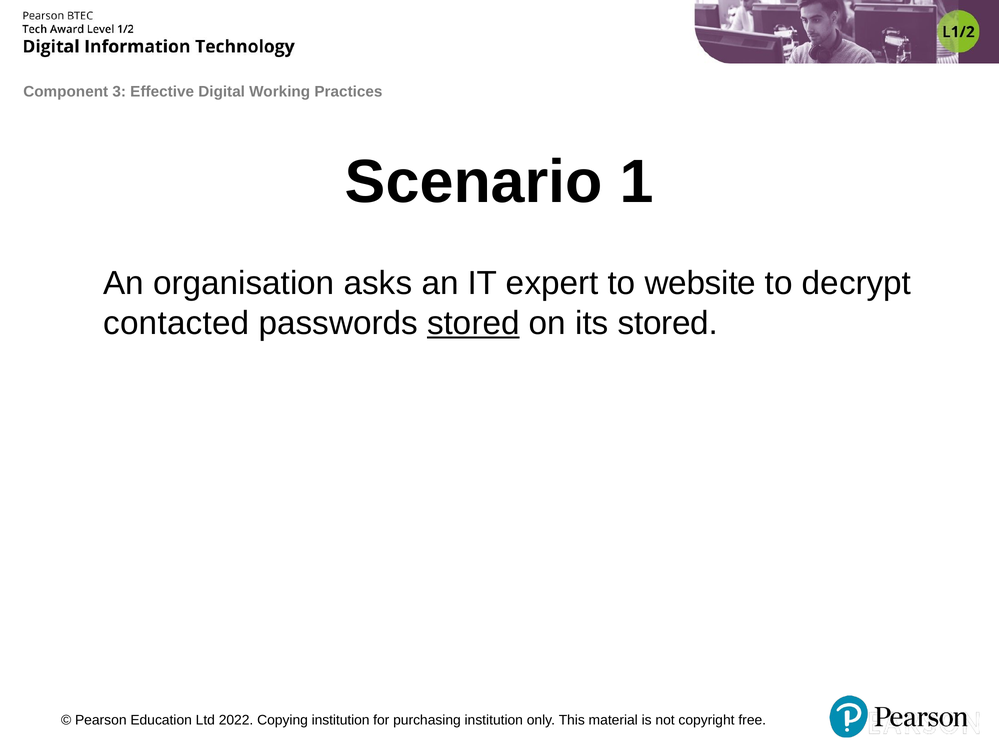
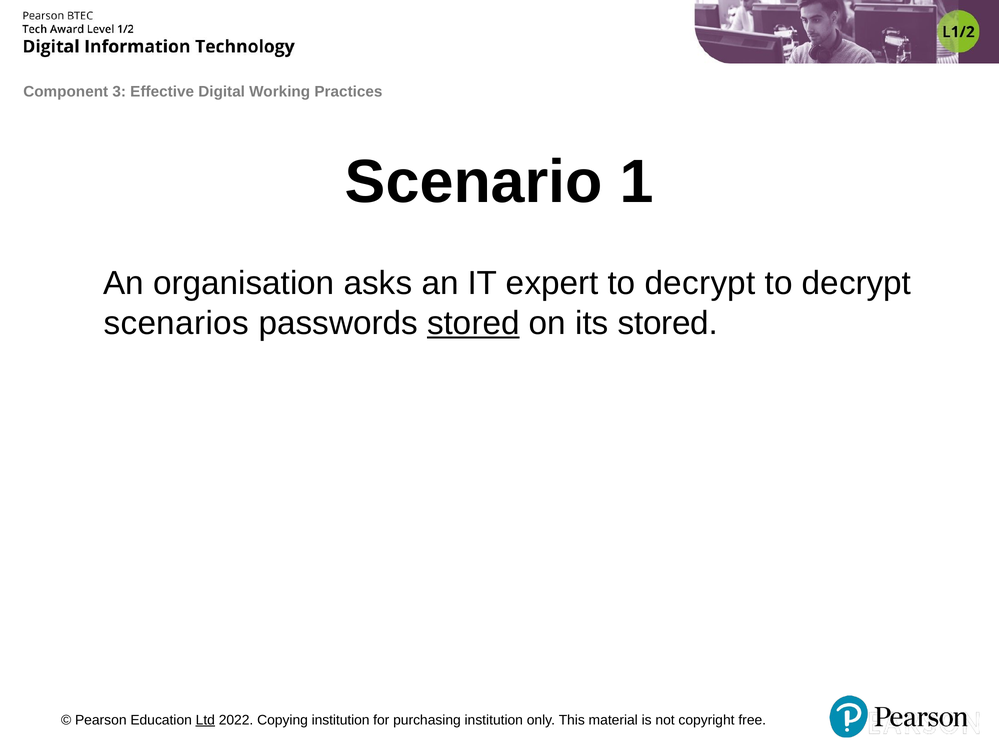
expert to website: website -> decrypt (700, 283)
contacted: contacted -> scenarios (176, 323)
Ltd underline: none -> present (205, 719)
